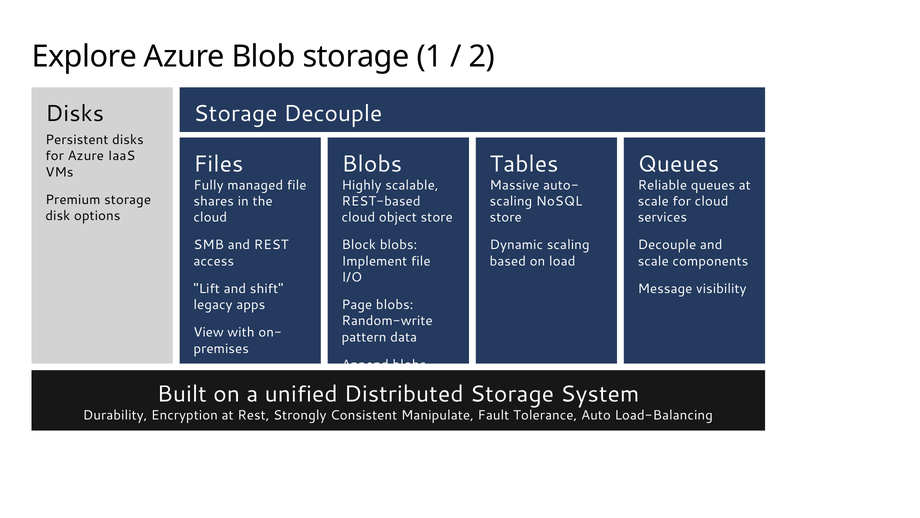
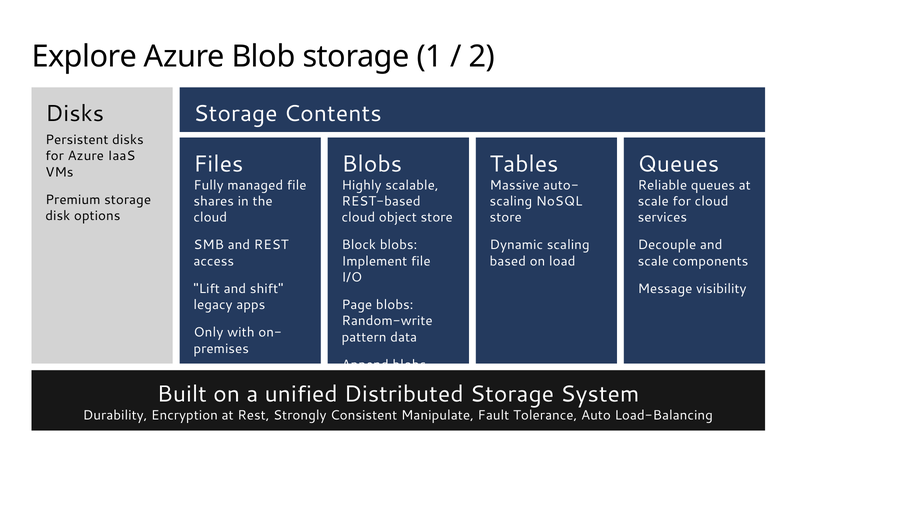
Storage Decouple: Decouple -> Contents (333, 114)
View: View -> Only (208, 332)
